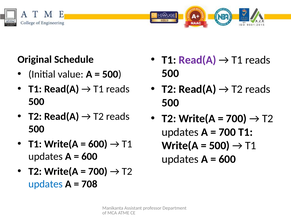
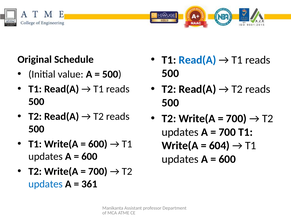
Read(A colour: purple -> blue (197, 60)
500: 500 -> 604 (219, 146)
708: 708 -> 361 (89, 184)
